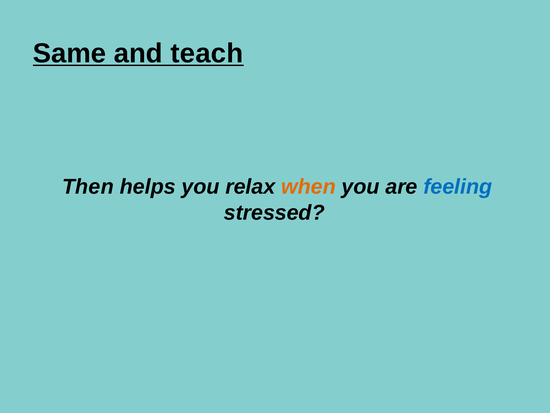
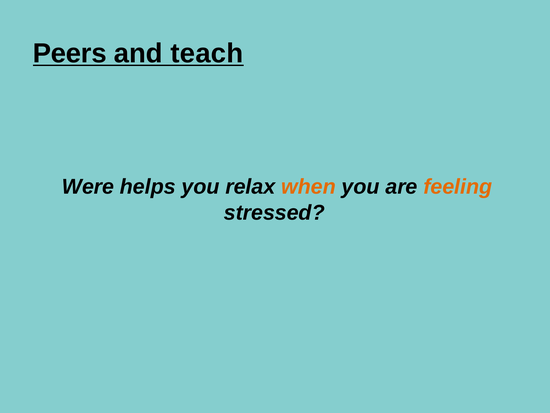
Same: Same -> Peers (70, 53)
Then: Then -> Were (88, 187)
feeling colour: blue -> orange (458, 187)
